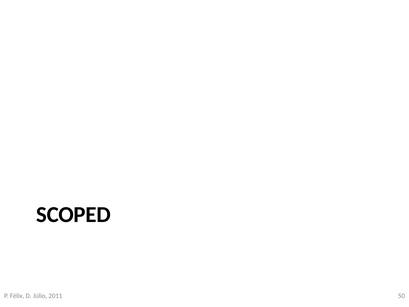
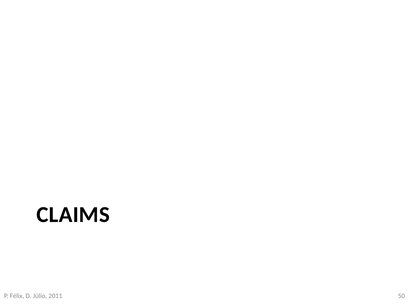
SCOPED: SCOPED -> CLAIMS (73, 214)
